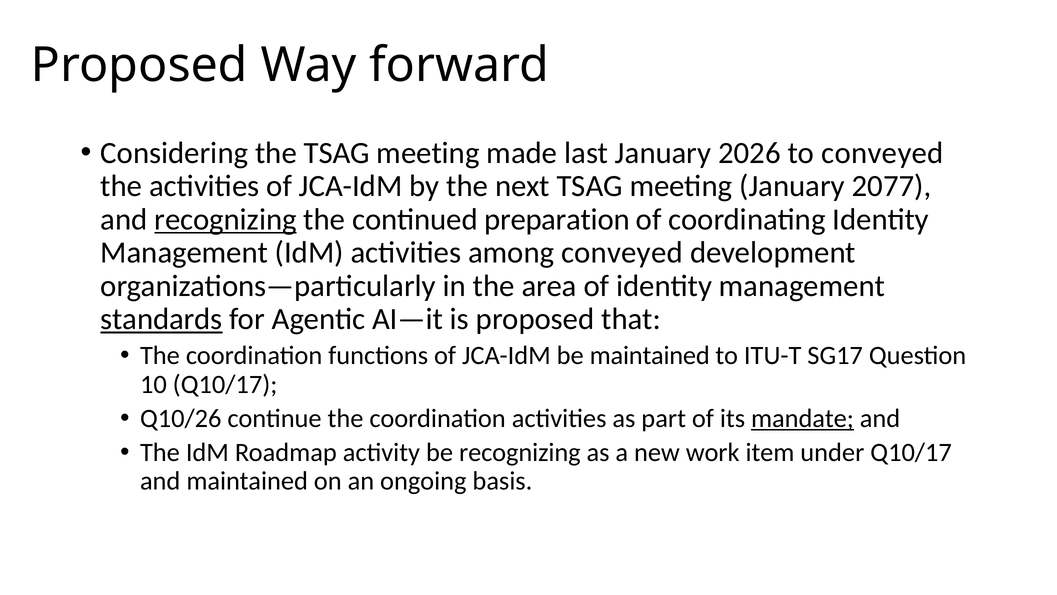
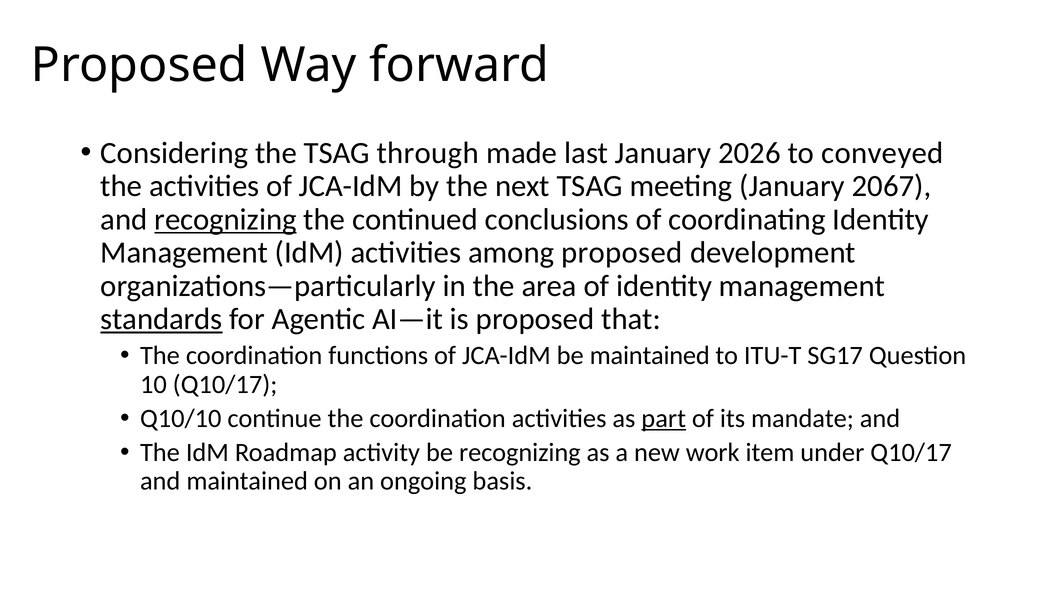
the TSAG meeting: meeting -> through (428, 153)
2077: 2077 -> 2067 (892, 186)
preparation: preparation -> conclusions (557, 219)
among conveyed: conveyed -> proposed (622, 253)
Q10/26: Q10/26 -> Q10/10 (181, 418)
part underline: none -> present (664, 418)
mandate underline: present -> none (802, 418)
